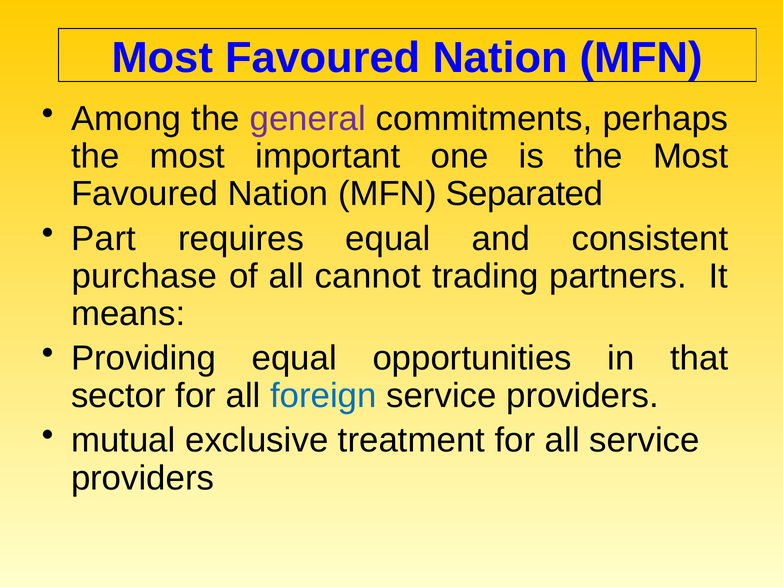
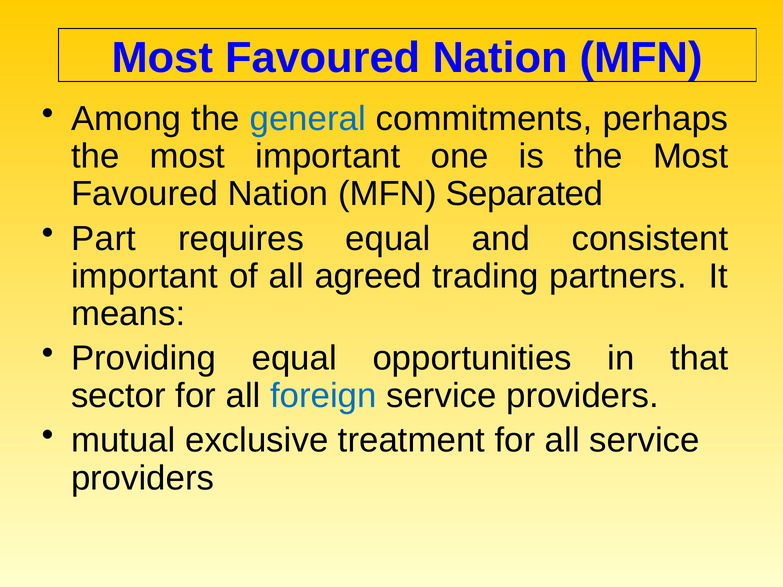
general colour: purple -> blue (308, 119)
purchase: purchase -> important (144, 276)
cannot: cannot -> agreed (368, 276)
